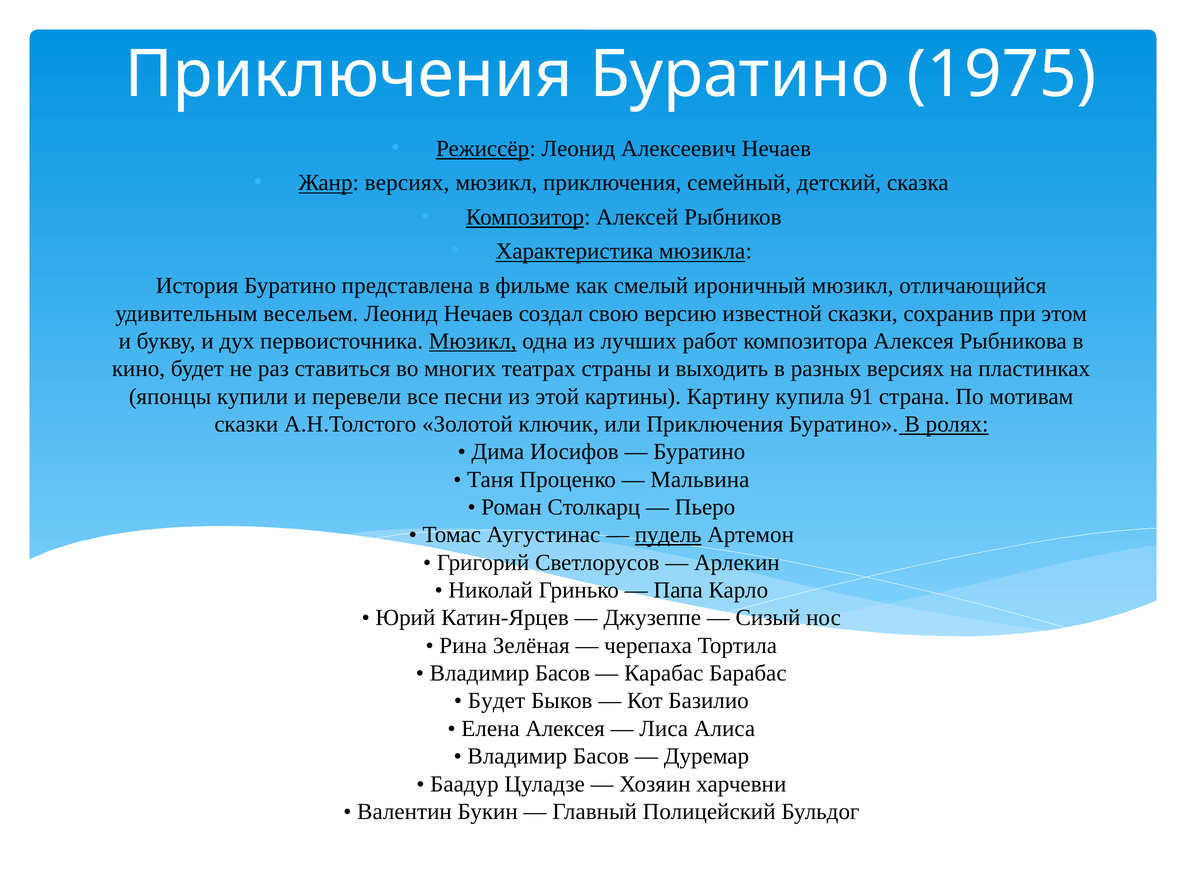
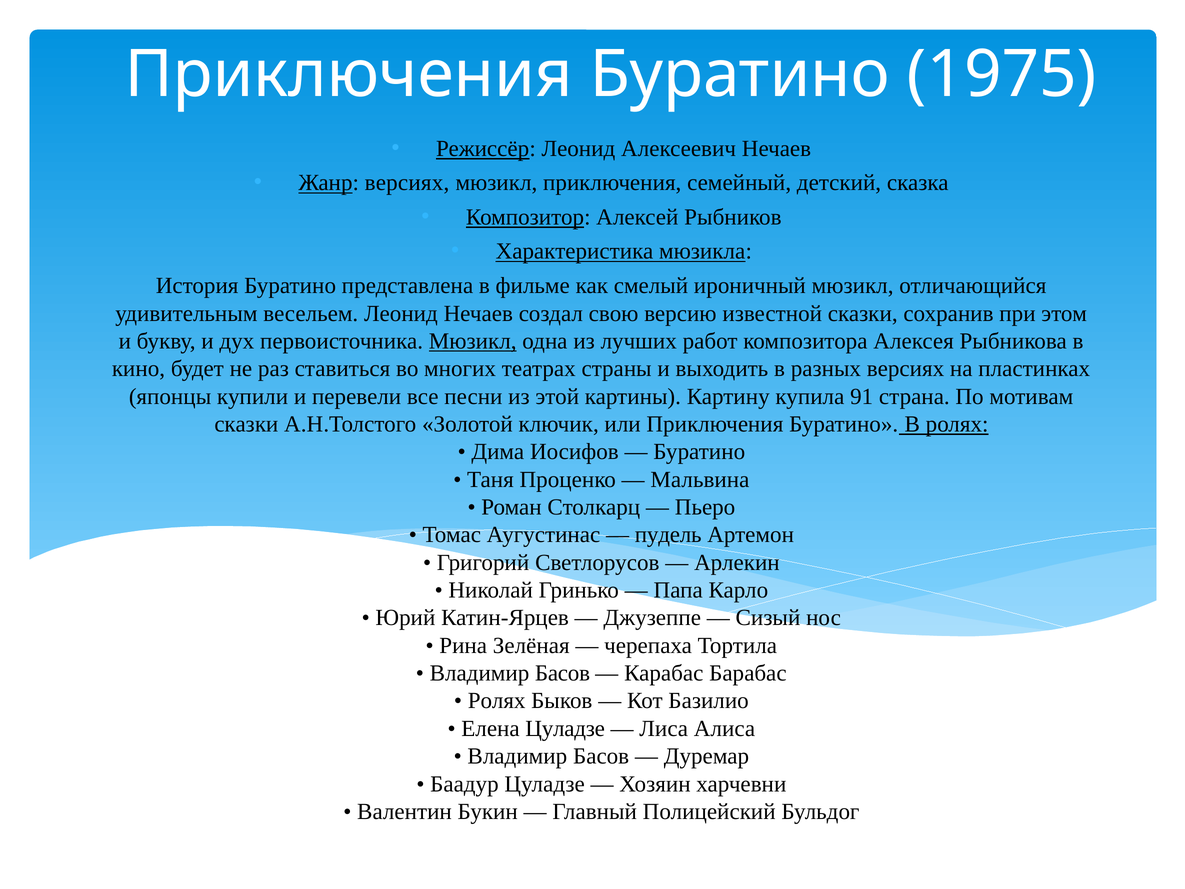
пудель underline: present -> none (668, 535)
Будет: Будет -> Ролях (497, 701)
Елена Алексея: Алексея -> Цуладзе (565, 728)
